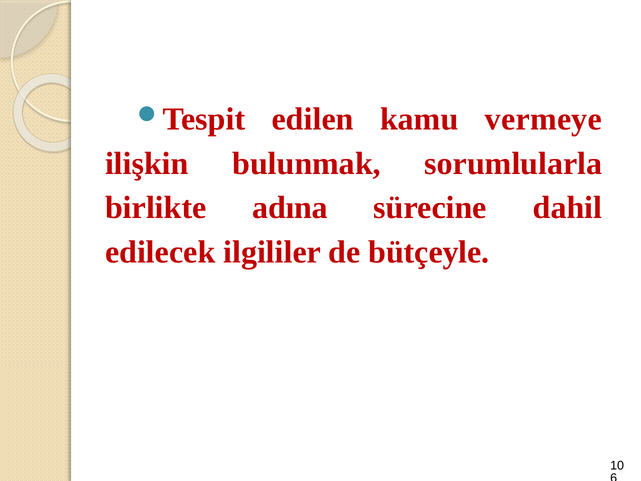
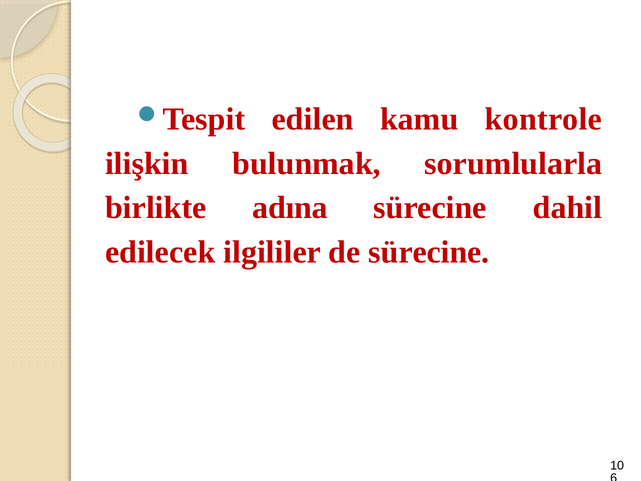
vermeye: vermeye -> kontrole (543, 119)
de bütçeyle: bütçeyle -> sürecine (429, 252)
